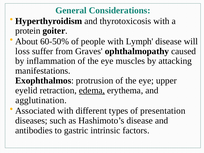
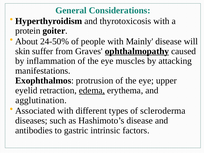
60-50%: 60-50% -> 24-50% (55, 41)
Lymph: Lymph -> Mainly (140, 41)
loss: loss -> skin (23, 51)
ophthalmopathy underline: none -> present (137, 51)
presentation: presentation -> scleroderma (163, 111)
